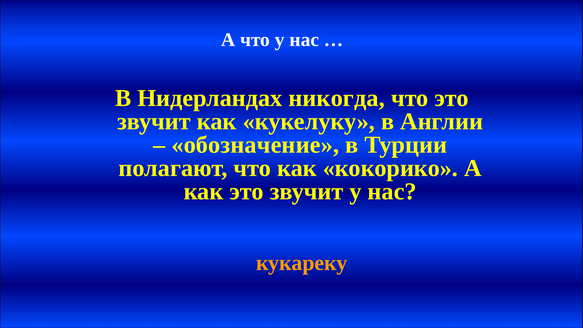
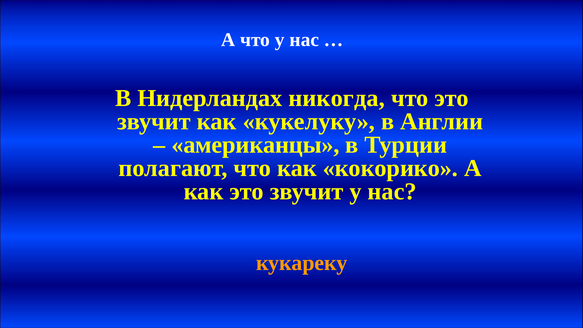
обозначение: обозначение -> американцы (255, 145)
